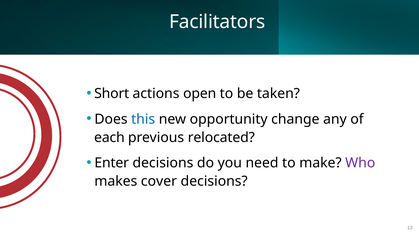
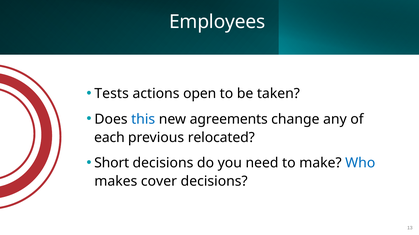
Facilitators: Facilitators -> Employees (217, 22)
Short: Short -> Tests (112, 94)
opportunity: opportunity -> agreements (229, 119)
Enter: Enter -> Short (112, 163)
Who colour: purple -> blue (360, 163)
